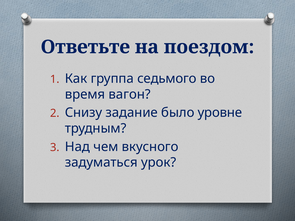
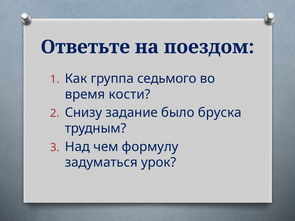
вагон: вагон -> кости (130, 94)
уровне: уровне -> бруска (220, 113)
вкусного: вкусного -> формулу (150, 147)
